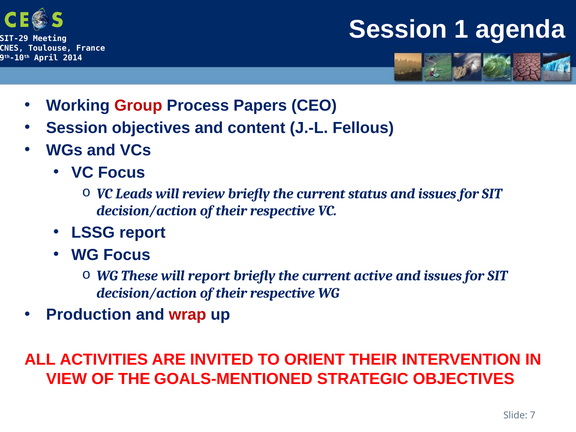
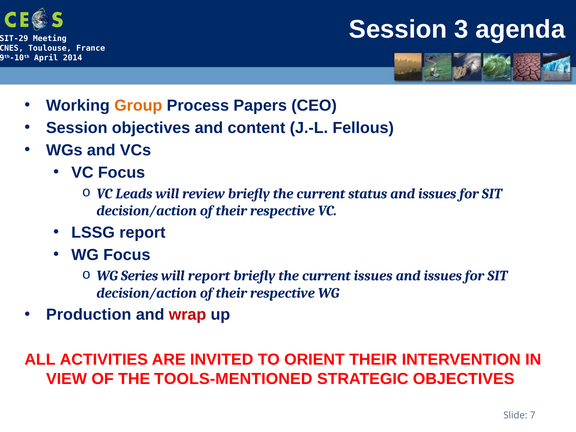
1: 1 -> 3 (461, 29)
Group colour: red -> orange (138, 105)
These: These -> Series (139, 276)
current active: active -> issues (373, 276)
GOALS-MENTIONED: GOALS-MENTIONED -> TOOLS-MENTIONED (233, 379)
